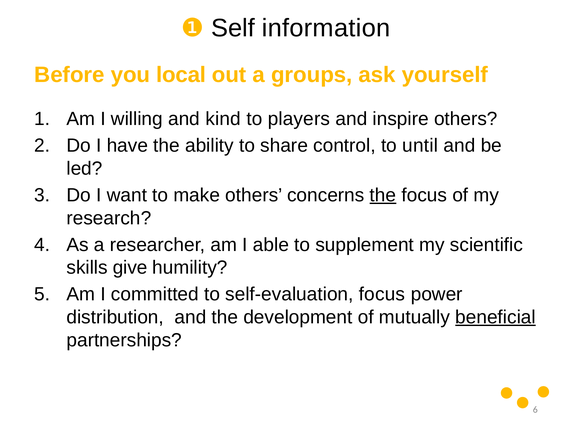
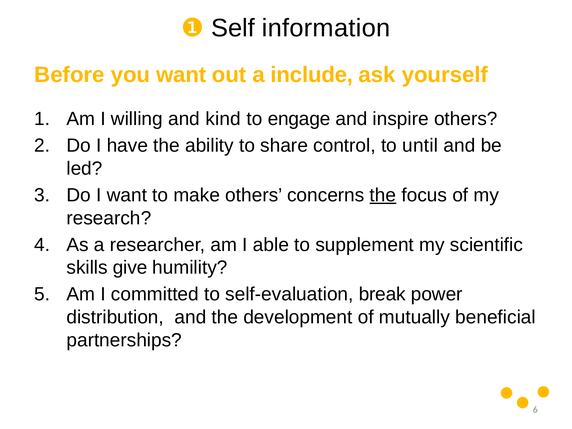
you local: local -> want (181, 75)
groups: groups -> include (312, 75)
players: players -> engage (299, 119)
self-evaluation focus: focus -> break (382, 294)
beneficial underline: present -> none (496, 317)
